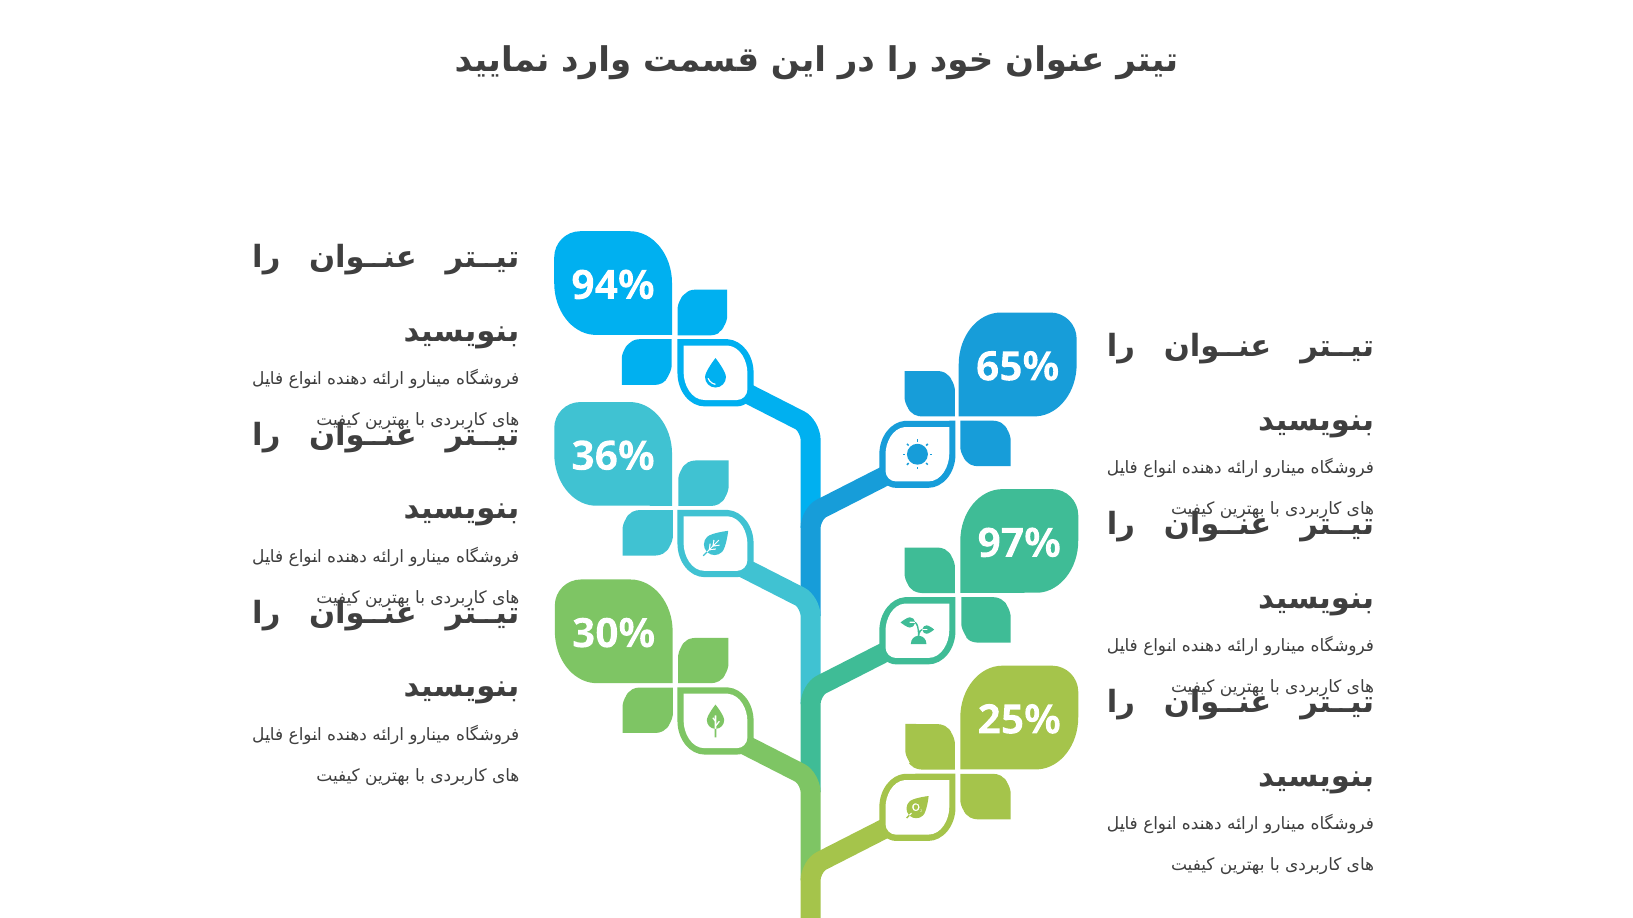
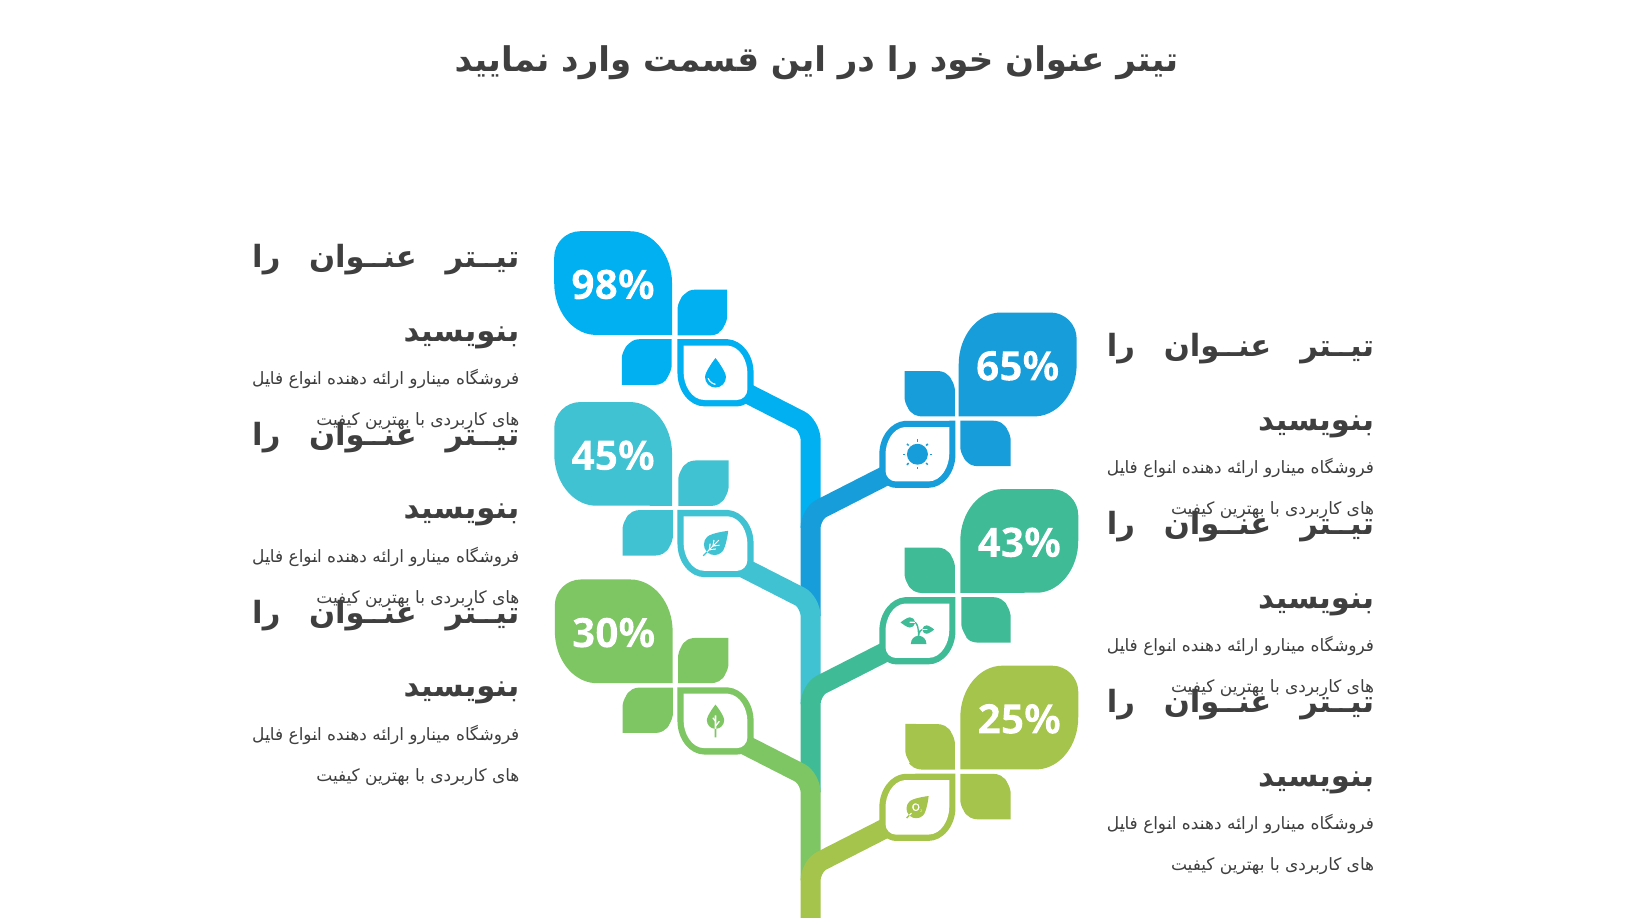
94%: 94% -> 98% (613, 286)
36%: 36% -> 45% (613, 457)
97%: 97% -> 43% (1019, 544)
